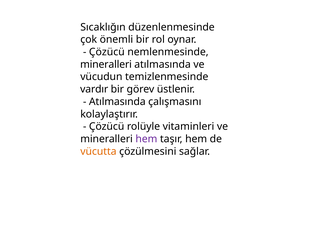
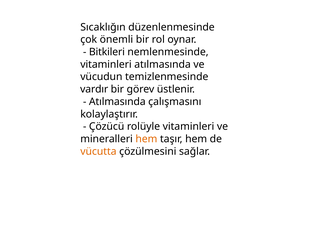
Çözücü: Çözücü -> Bitkileri (107, 52)
mineralleri: mineralleri -> vitaminleri (106, 64)
hem colour: purple -> orange (146, 139)
